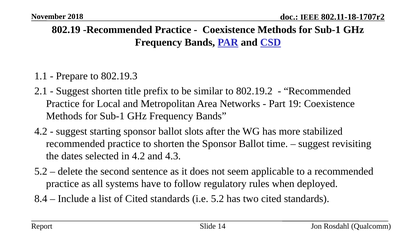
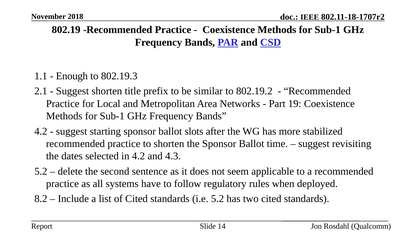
Prepare: Prepare -> Enough (72, 76)
8.4: 8.4 -> 8.2 (41, 199)
